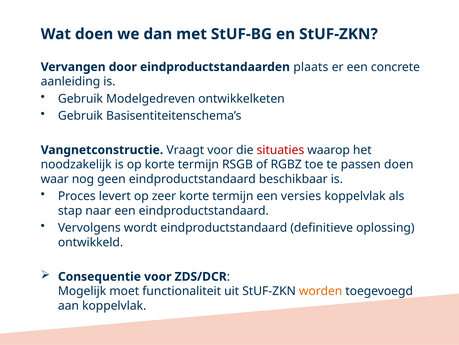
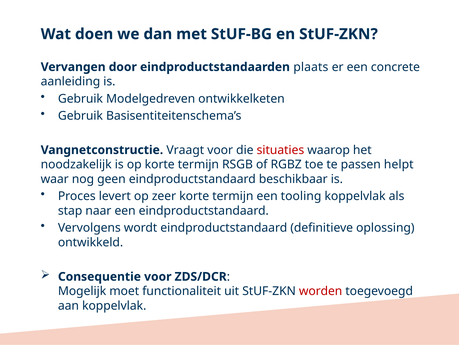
passen doen: doen -> helpt (399, 164)
versies: versies -> tooling (301, 196)
worden colour: orange -> red (321, 291)
